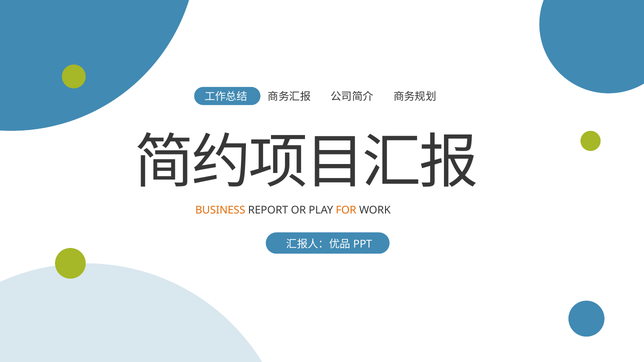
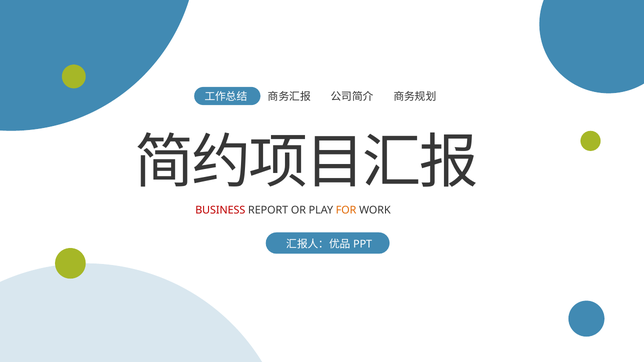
BUSINESS colour: orange -> red (220, 211)
